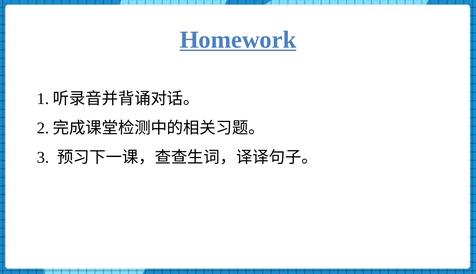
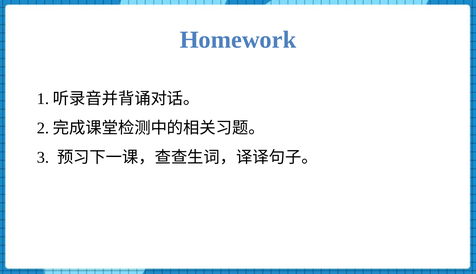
Homework underline: present -> none (238, 40)
